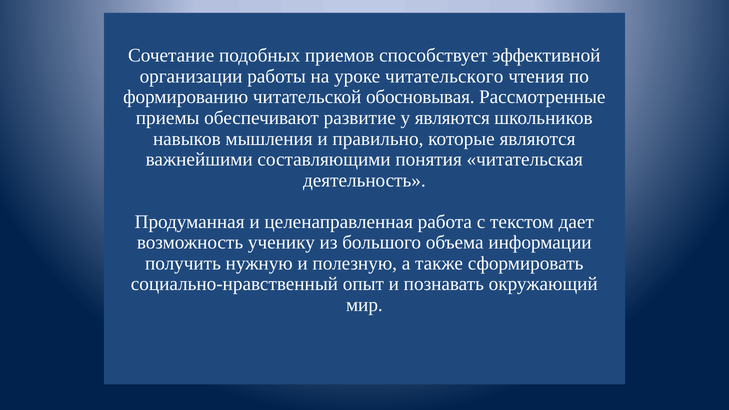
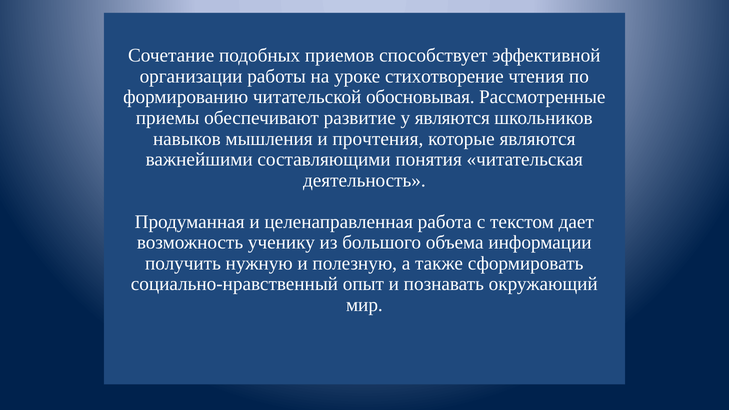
читательского: читательского -> стихотворение (444, 76)
правильно: правильно -> прочтения (378, 139)
